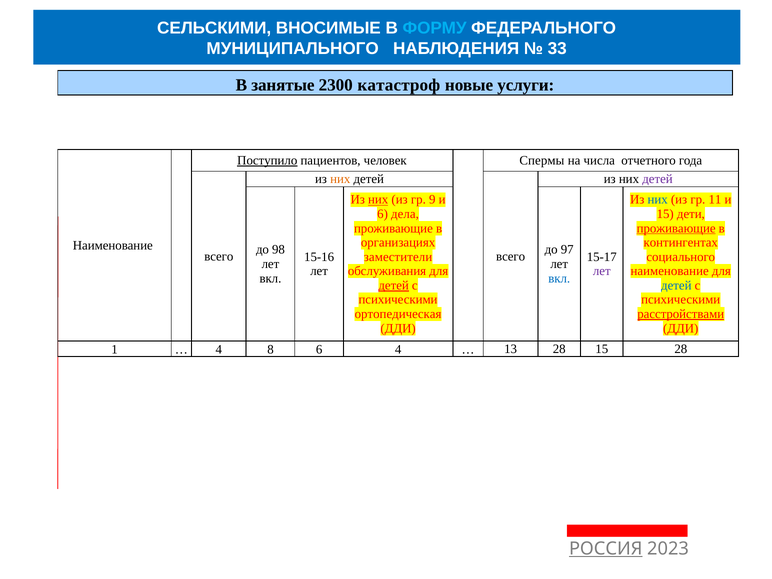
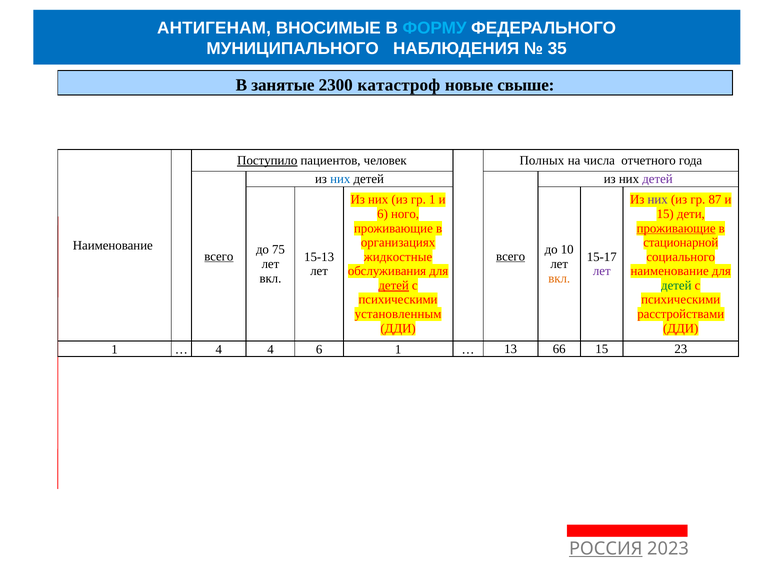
СЕЛЬСКИМИ: СЕЛЬСКИМИ -> АНТИГЕНАМ (214, 28)
33: 33 -> 35 (557, 49)
услуги: услуги -> свыше (526, 85)
Спермы: Спермы -> Полных (542, 161)
них colour: orange -> blue (340, 179)
них underline: present -> none (378, 200)
гр 9: 9 -> 1 (432, 200)
них colour: blue -> purple (658, 200)
11: 11 -> 87 (715, 200)
дела: дела -> ного (405, 214)
контингентах: контингентах -> стационарной (681, 243)
98: 98 -> 75 (278, 250)
97: 97 -> 10 (567, 250)
всего underline: none -> present (219, 256)
всего underline: none -> present (511, 256)
15-16: 15-16 -> 15-13 (319, 257)
заместители: заместители -> жидкостные (398, 257)
вкл colour: blue -> orange (559, 278)
детей colour: blue -> green (676, 285)
ортопедическая: ортопедическая -> установленным (398, 314)
расстройствами underline: present -> none (681, 314)
4 8: 8 -> 4 (270, 350)
6 4: 4 -> 1 (398, 350)
13 28: 28 -> 66 (559, 349)
15 28: 28 -> 23 (681, 349)
